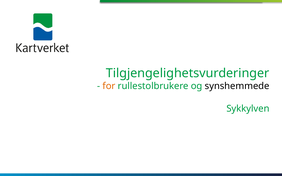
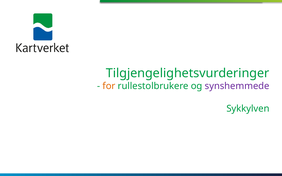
synshemmede colour: black -> purple (237, 86)
